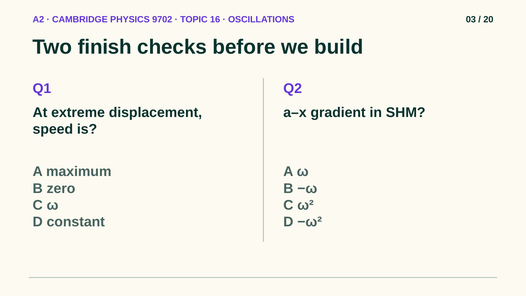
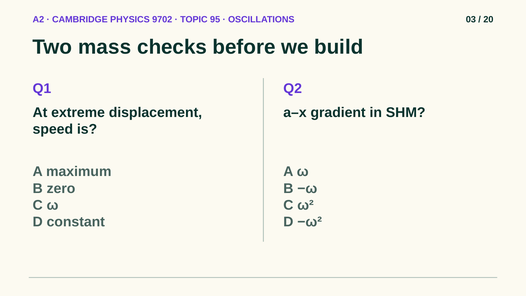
16: 16 -> 95 (215, 19)
finish: finish -> mass (105, 47)
